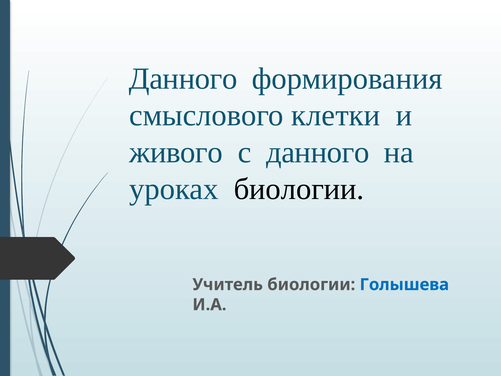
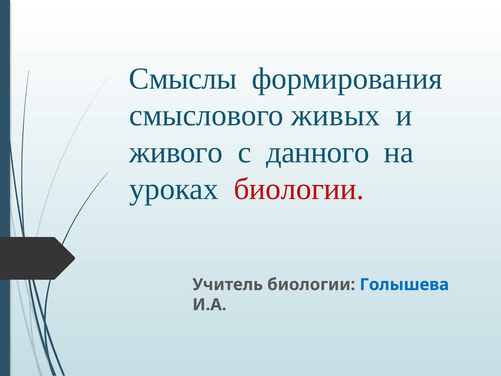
Данного: Данного -> Смыслы (183, 79)
клетки: клетки -> живых (336, 115)
биологии colour: black -> red (299, 189)
